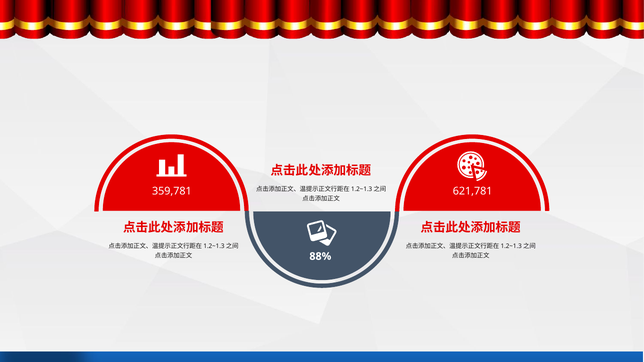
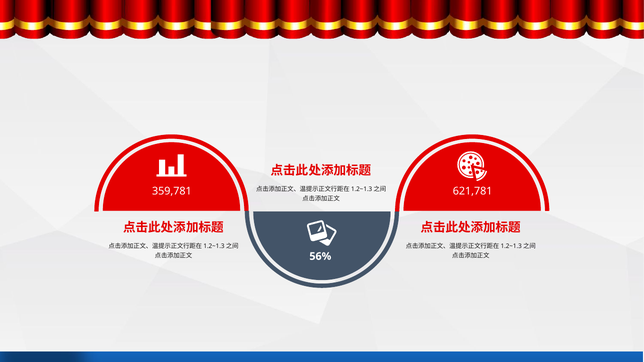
88%: 88% -> 56% (320, 257)
